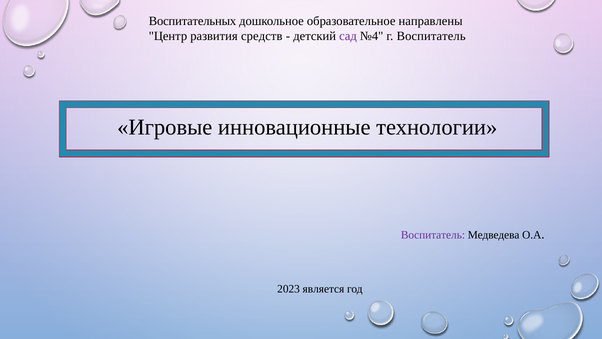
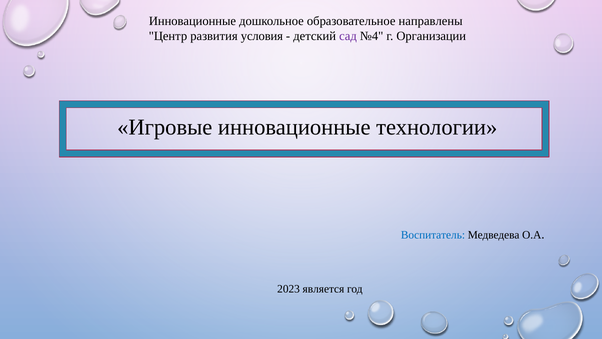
Воспитательных: Воспитательных -> Инновационные (192, 21)
средств: средств -> условия (262, 36)
г Воспитатель: Воспитатель -> Организации (431, 36)
Воспитатель colour: purple -> blue (433, 235)
